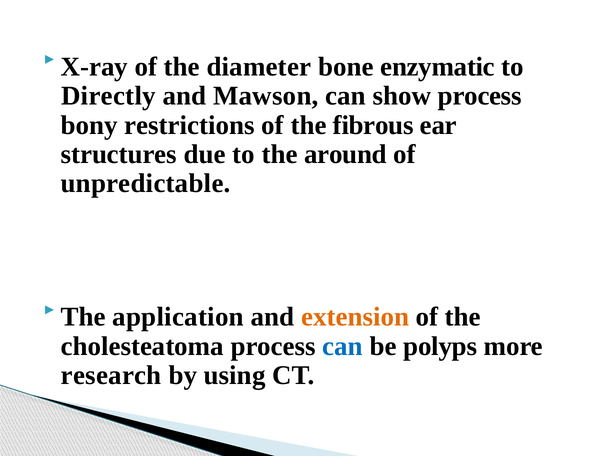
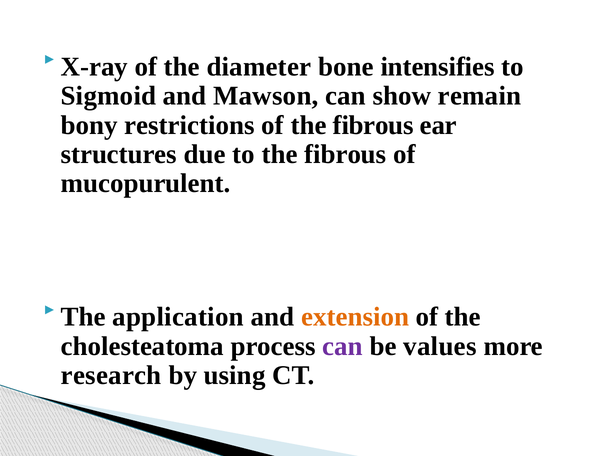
enzymatic: enzymatic -> intensifies (438, 67)
Directly: Directly -> Sigmoid (108, 96)
show process: process -> remain (480, 96)
to the around: around -> fibrous (345, 154)
unpredictable: unpredictable -> mucopurulent (146, 183)
can colour: blue -> purple (343, 346)
polyps: polyps -> values (440, 346)
